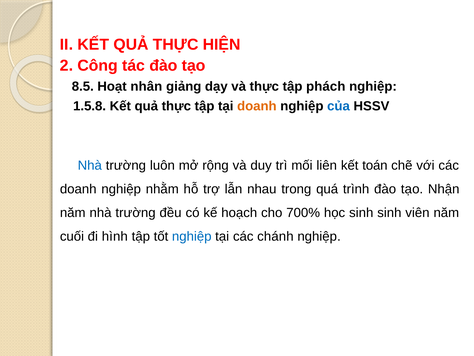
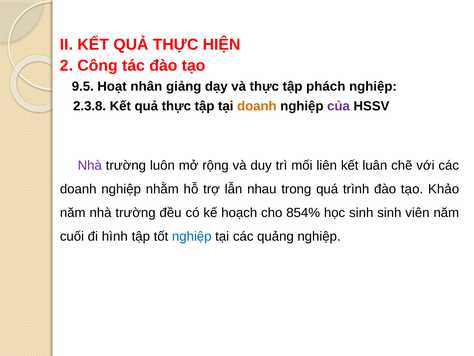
8.5: 8.5 -> 9.5 (83, 86)
1.5.8: 1.5.8 -> 2.3.8 (90, 106)
của colour: blue -> purple (338, 106)
Nhà colour: blue -> purple (90, 165)
toán: toán -> luân (375, 165)
Nhận: Nhận -> Khảo (444, 189)
700%: 700% -> 854% (303, 213)
chánh: chánh -> quảng (275, 236)
